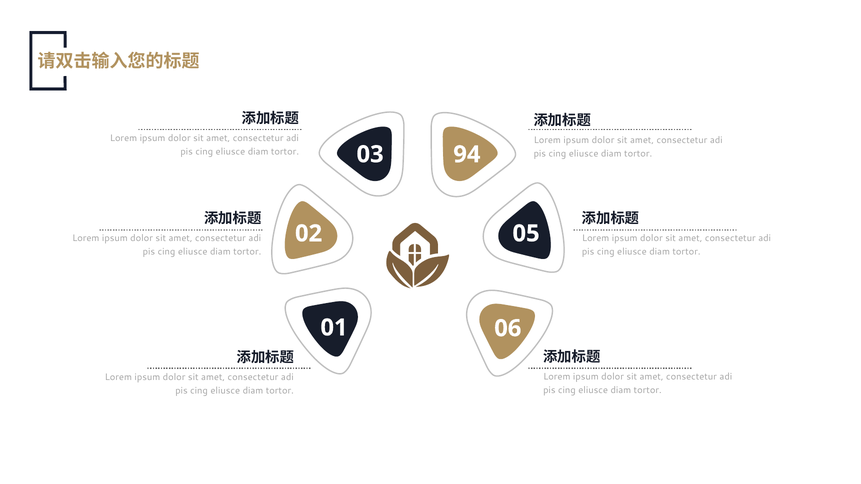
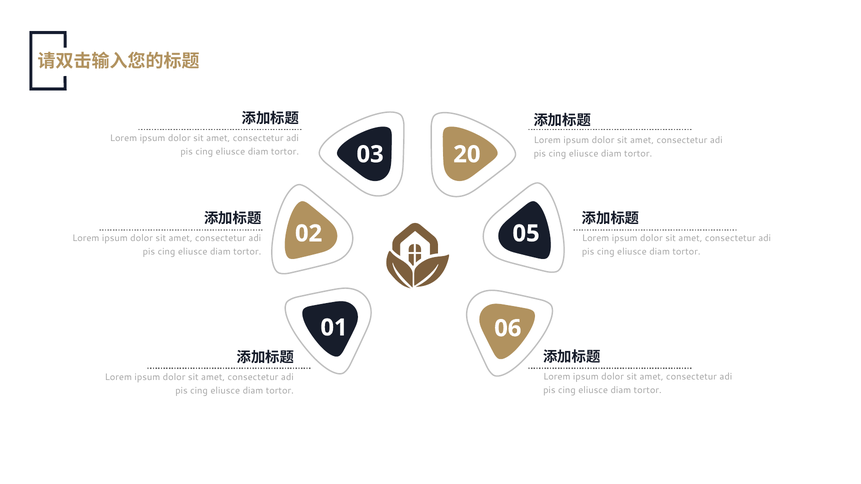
94: 94 -> 20 (467, 155)
